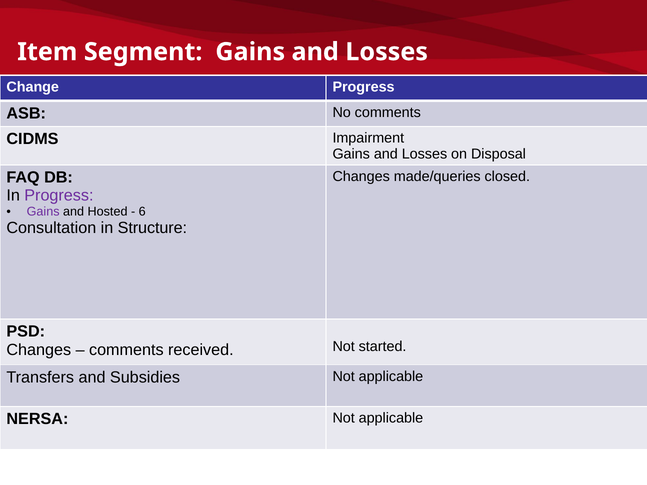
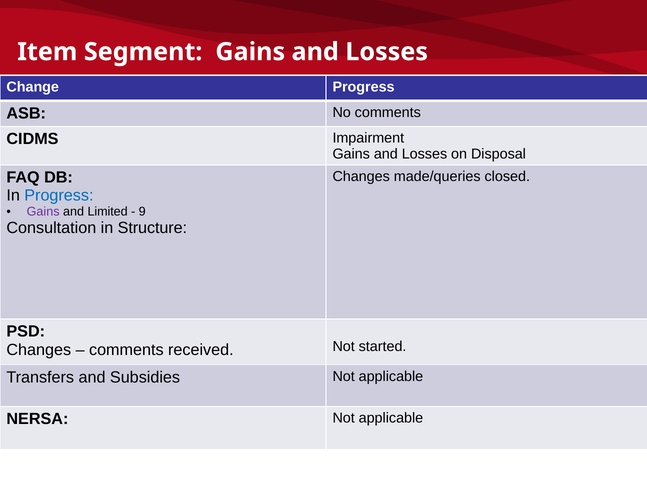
Progress colour: purple -> blue (59, 196)
Hosted: Hosted -> Limited (108, 212)
6: 6 -> 9 (142, 212)
